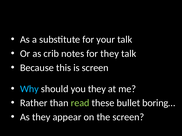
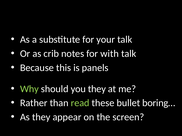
for they: they -> with (110, 54)
is screen: screen -> panels (95, 68)
Why colour: light blue -> light green (29, 89)
